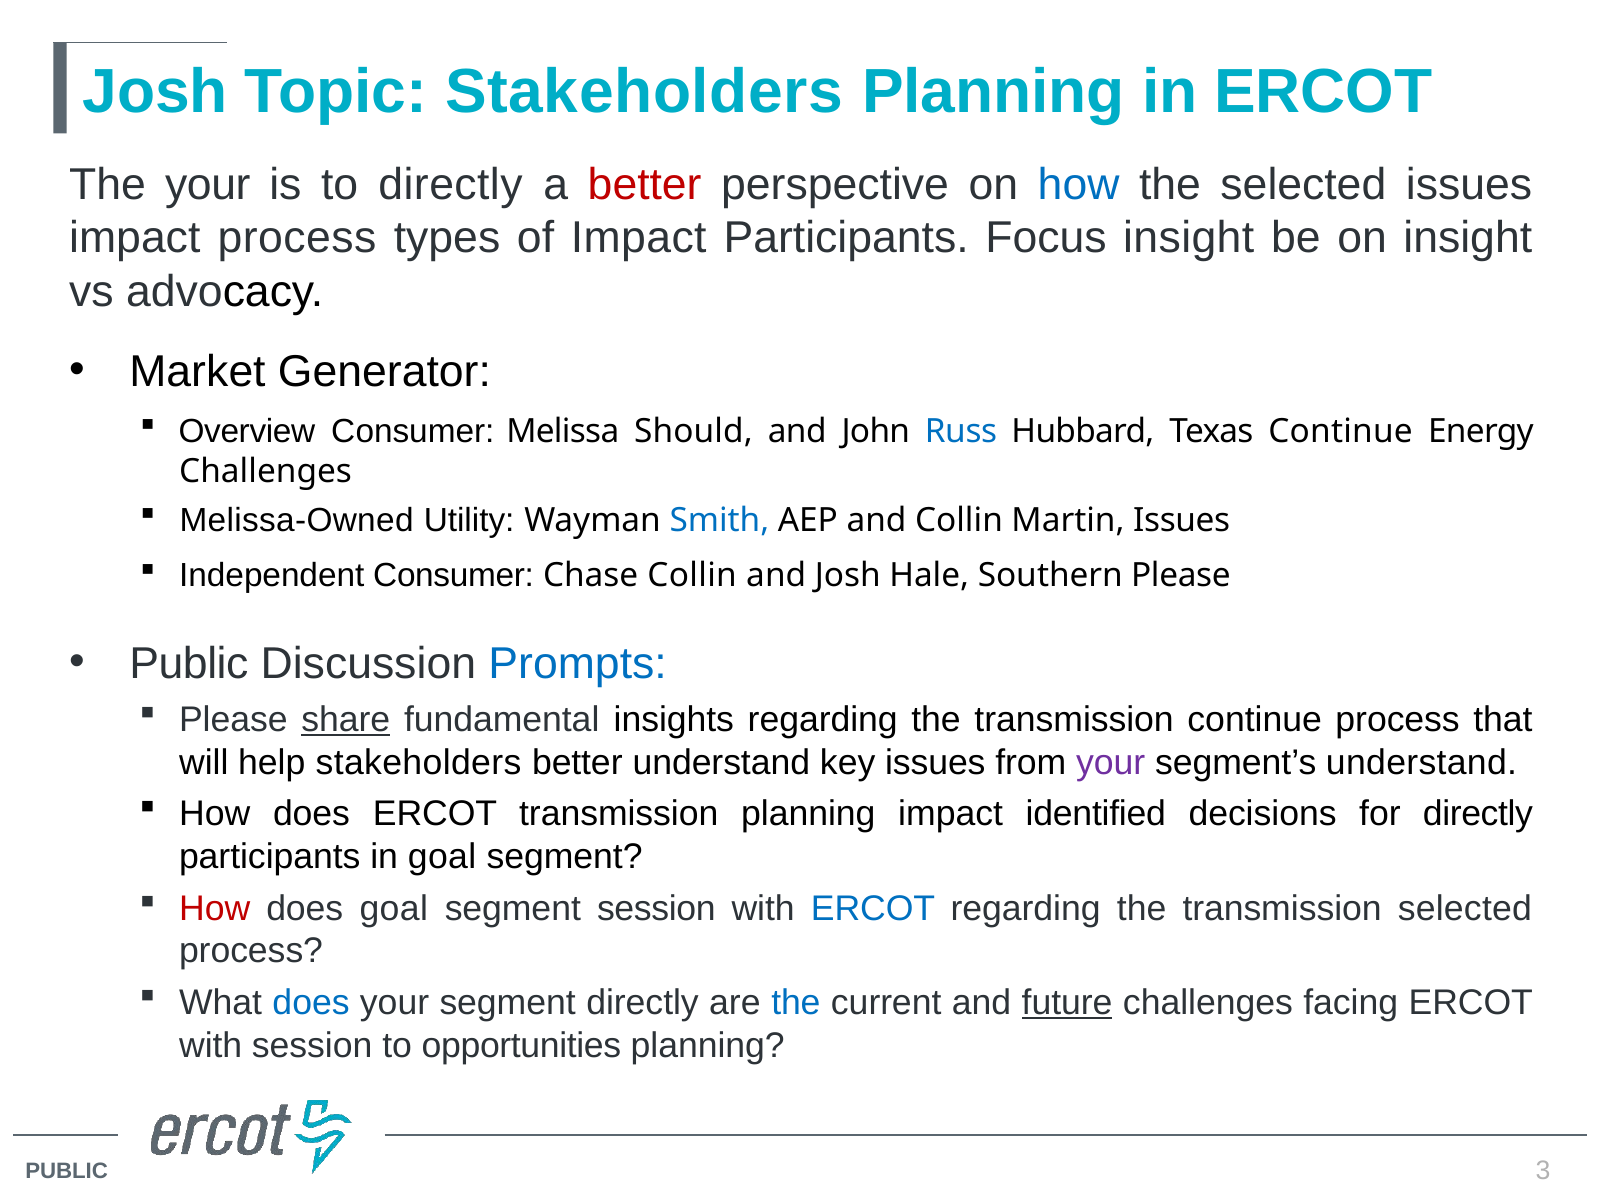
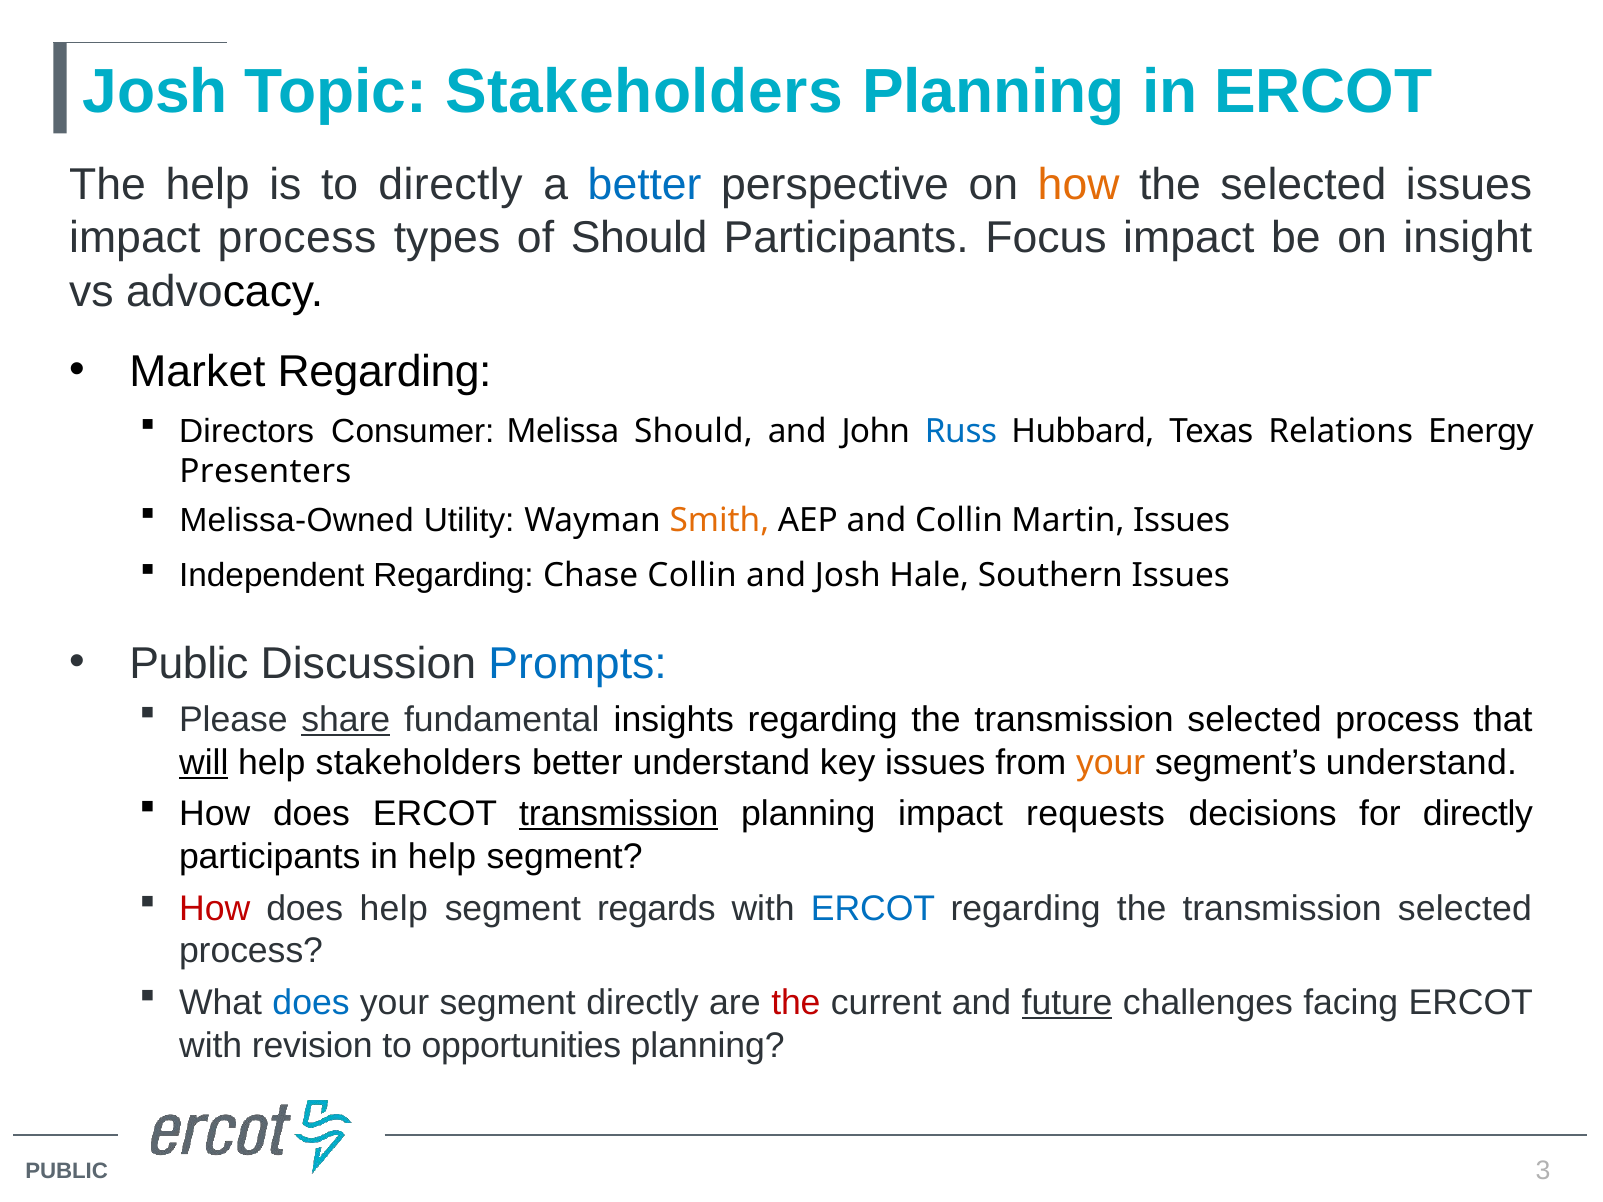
The your: your -> help (208, 185)
better colour: red -> blue (645, 185)
how colour: blue -> orange (1079, 185)
of Impact: Impact -> Should (639, 238)
Focus insight: insight -> impact (1189, 238)
Market Generator: Generator -> Regarding (385, 372)
Overview: Overview -> Directors (247, 431)
Texas Continue: Continue -> Relations (1341, 431)
Challenges: Challenges -> Presenters (265, 471)
Smith colour: blue -> orange (719, 520)
Independent Consumer: Consumer -> Regarding (454, 576)
Southern Please: Please -> Issues (1181, 576)
continue: continue -> selected (1255, 720)
will underline: none -> present (204, 763)
your colour: purple -> orange (1111, 763)
transmission underline: none -> present (619, 814)
identified: identified -> requests (1096, 814)
in goal: goal -> help (442, 857)
does goal: goal -> help (394, 909)
segment session: session -> regards (656, 909)
the colour: blue -> red (796, 1003)
with session: session -> revision (312, 1046)
